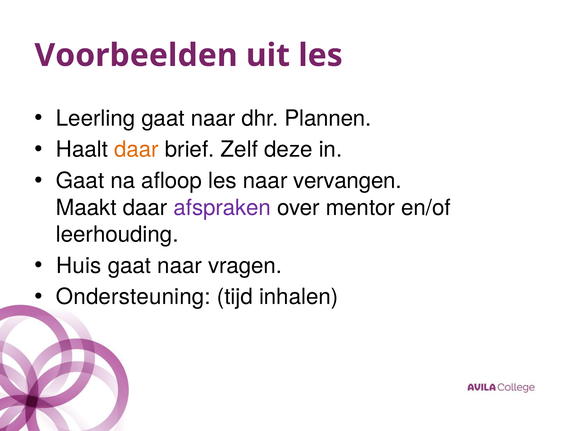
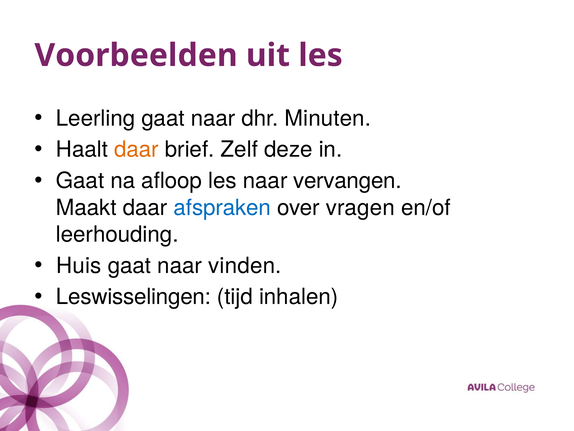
Plannen: Plannen -> Minuten (328, 118)
afspraken colour: purple -> blue (222, 207)
mentor: mentor -> vragen (360, 207)
vragen: vragen -> vinden (245, 265)
Ondersteuning: Ondersteuning -> Leswisselingen (134, 297)
